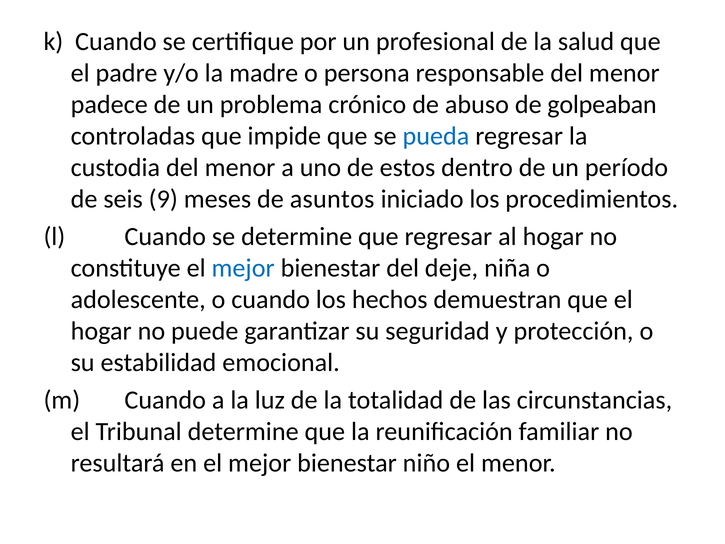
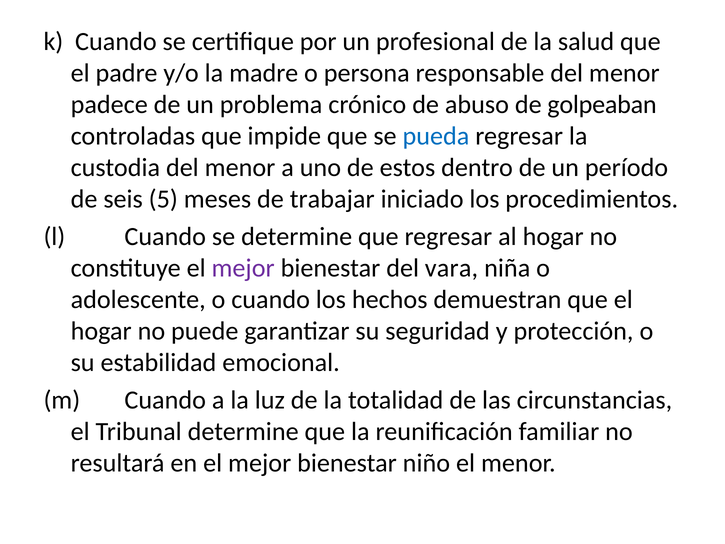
9: 9 -> 5 (163, 199)
asuntos: asuntos -> trabajar (332, 199)
mejor colour: blue -> purple (243, 268)
deje: deje -> vara (451, 268)
